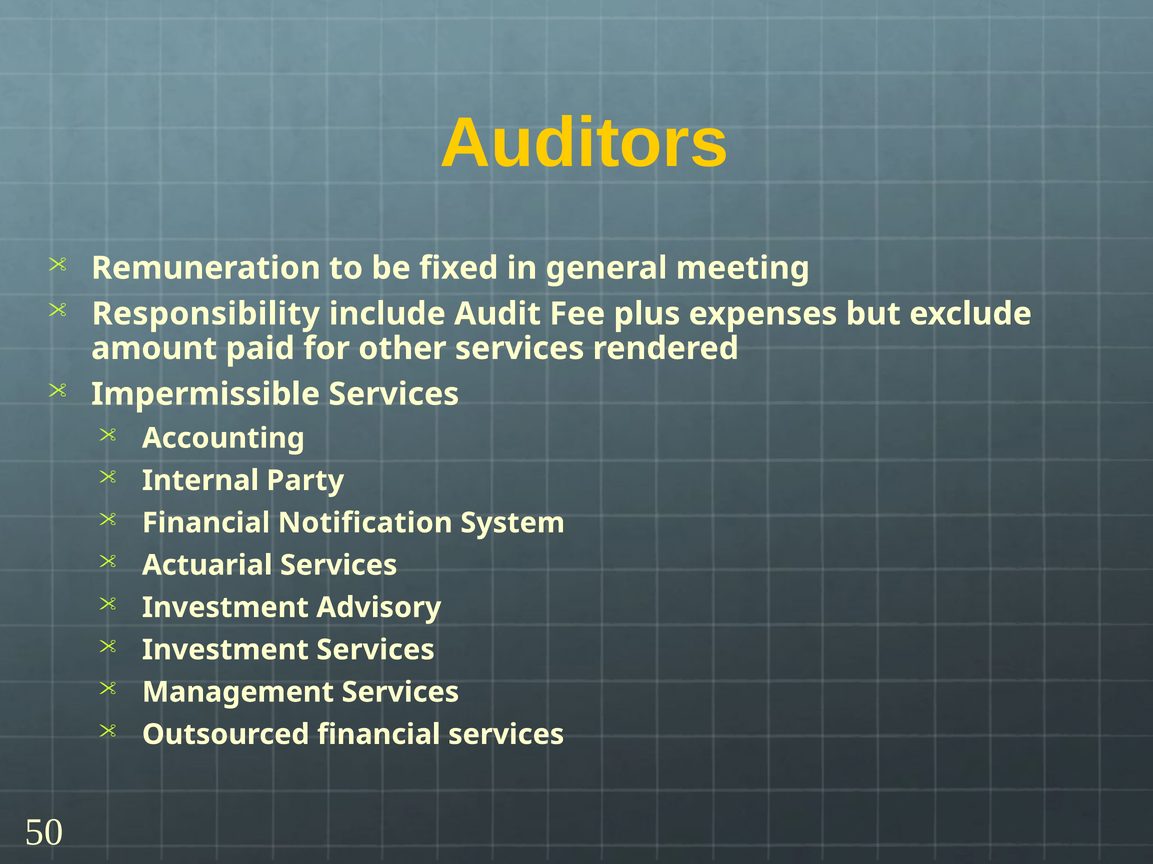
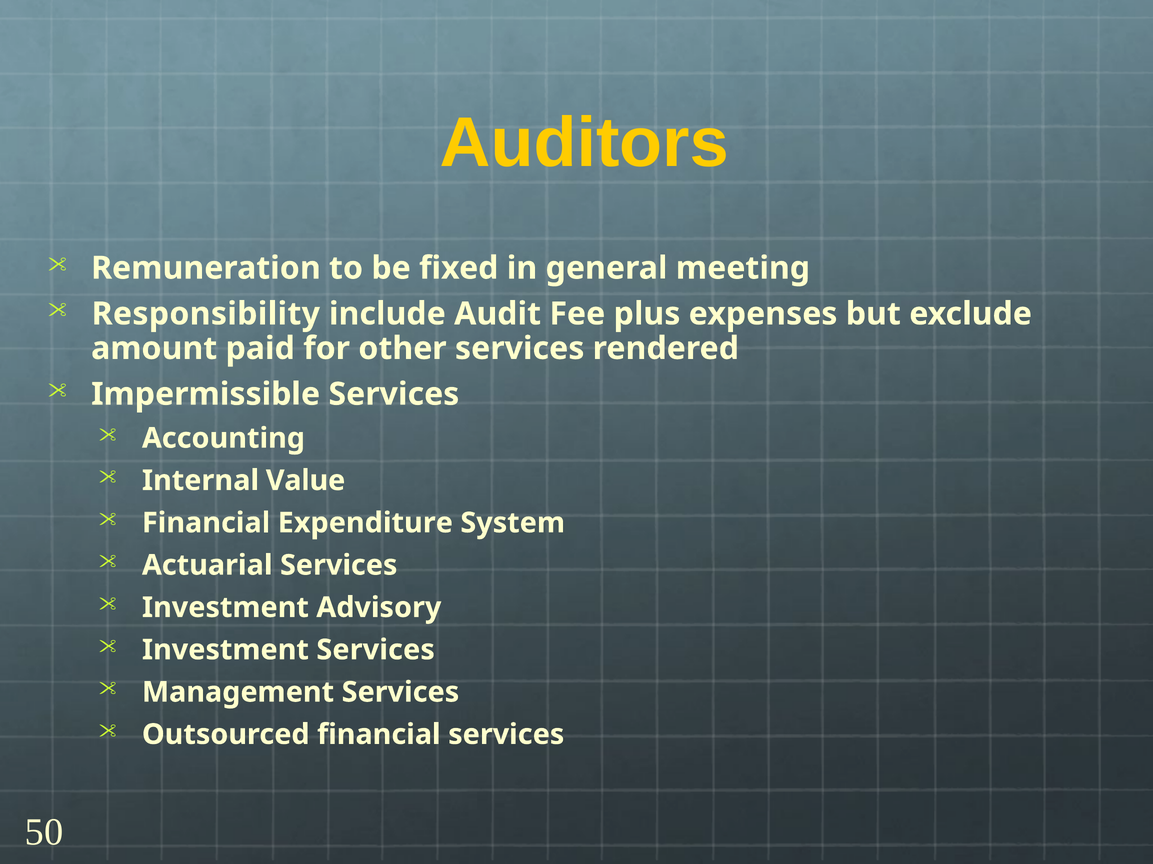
Party: Party -> Value (306, 481)
Notification: Notification -> Expenditure (365, 523)
